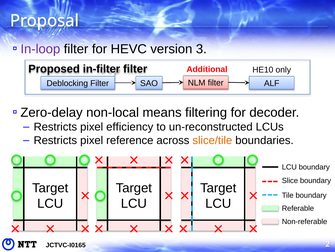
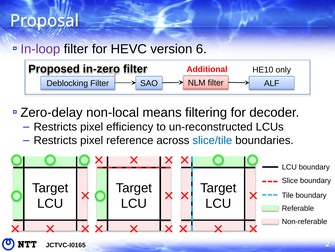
3: 3 -> 6 (201, 49)
in-filter: in-filter -> in-zero (101, 69)
slice/tile colour: orange -> blue (212, 140)
